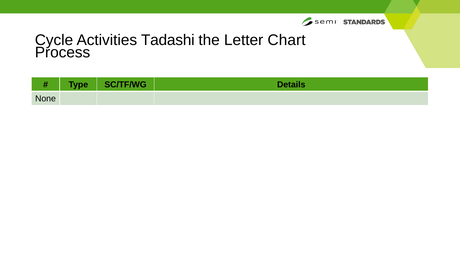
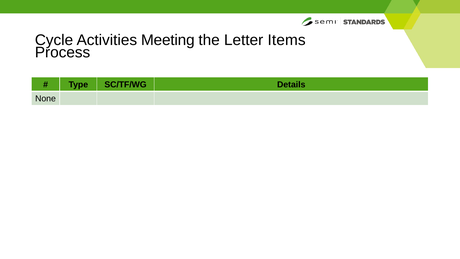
Tadashi: Tadashi -> Meeting (168, 40)
Chart: Chart -> Items (287, 40)
